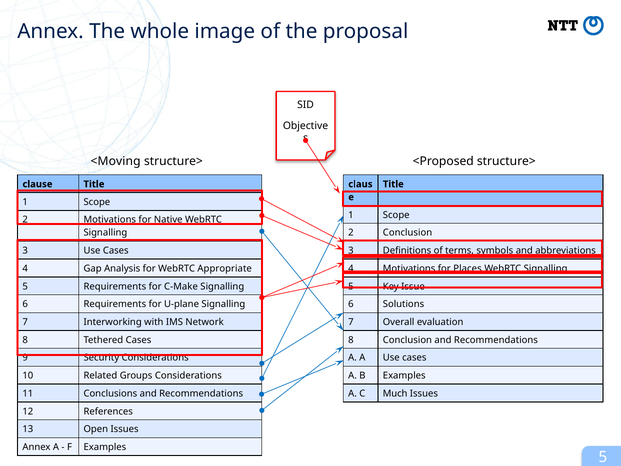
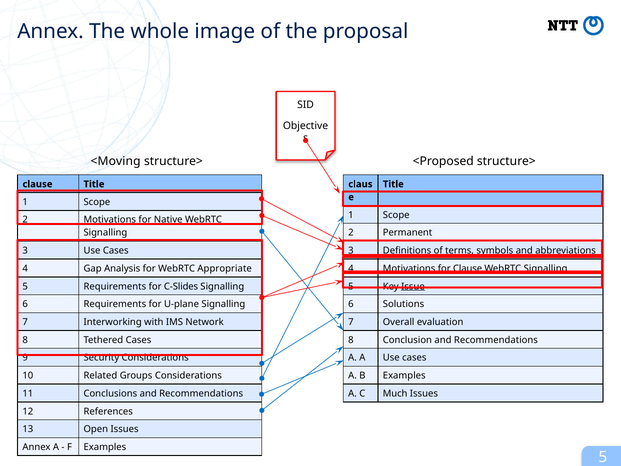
2 Conclusion: Conclusion -> Permanent (408, 233)
for Places: Places -> Clause (468, 268)
C-Make: C-Make -> C-Slides (181, 286)
Issue underline: none -> present (413, 286)
